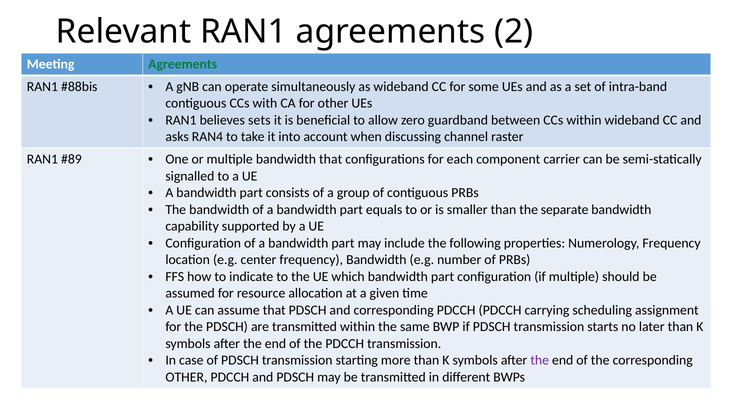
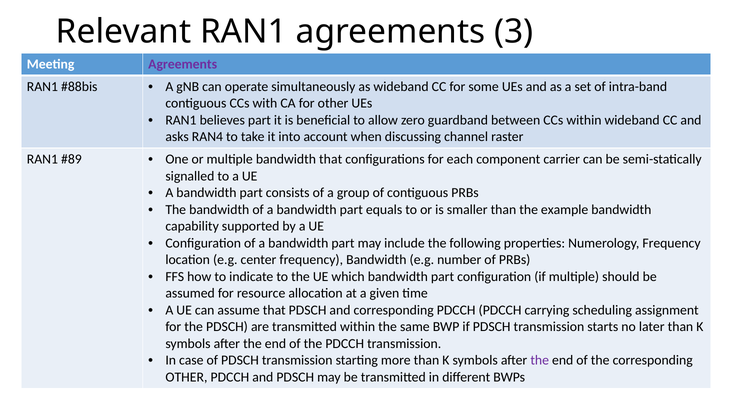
2: 2 -> 3 (514, 31)
Agreements colour: green -> purple (183, 64)
believes sets: sets -> part (259, 120)
separate: separate -> example (565, 209)
